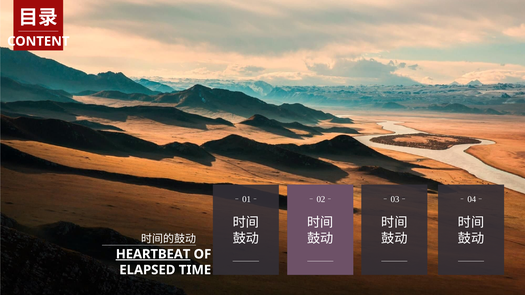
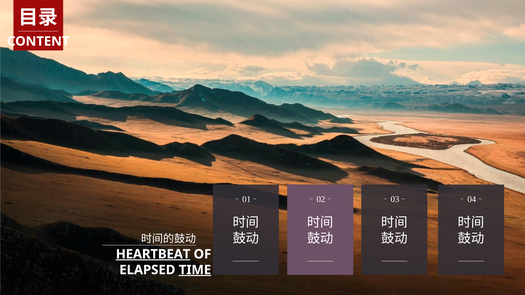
TIME underline: none -> present (195, 270)
